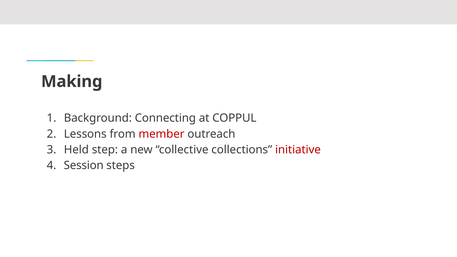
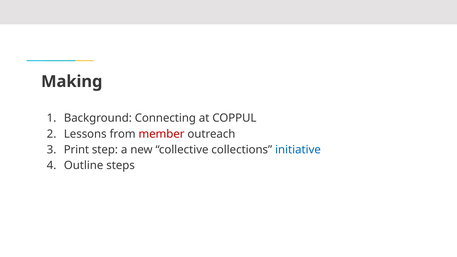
Held: Held -> Print (76, 150)
initiative colour: red -> blue (298, 150)
Session: Session -> Outline (84, 165)
